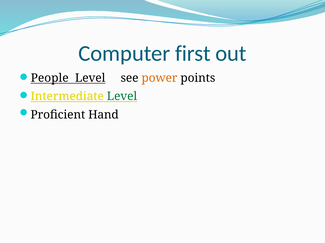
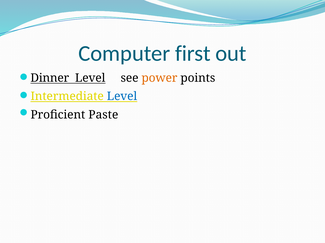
People: People -> Dinner (50, 78)
Level colour: green -> blue (122, 97)
Hand: Hand -> Paste (103, 115)
